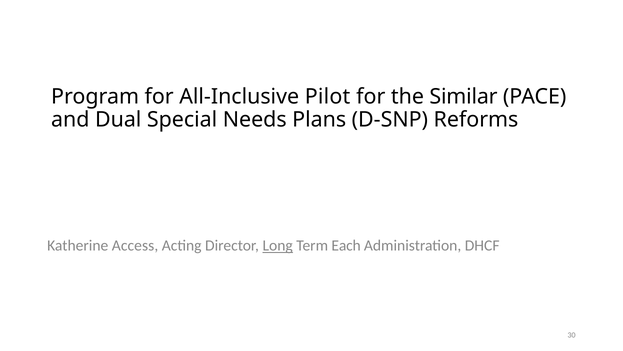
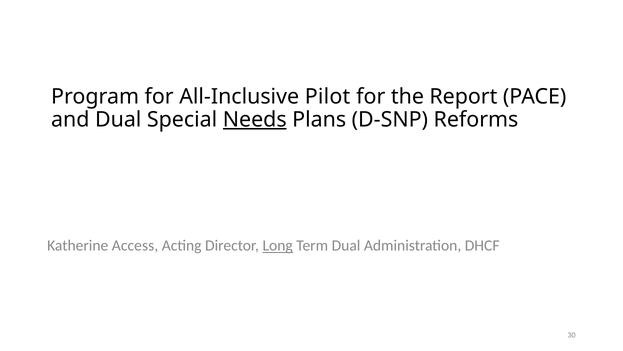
Similar: Similar -> Report (463, 96)
Needs underline: none -> present (255, 119)
Term Each: Each -> Dual (346, 245)
